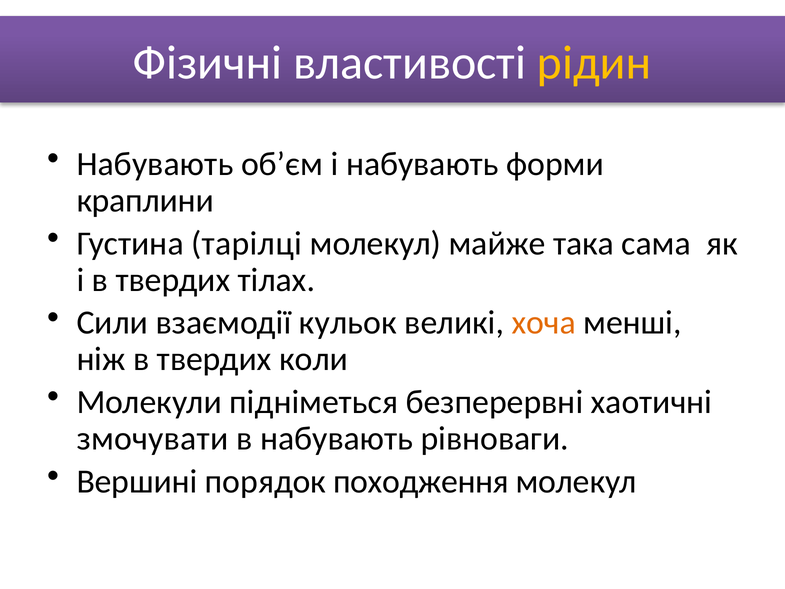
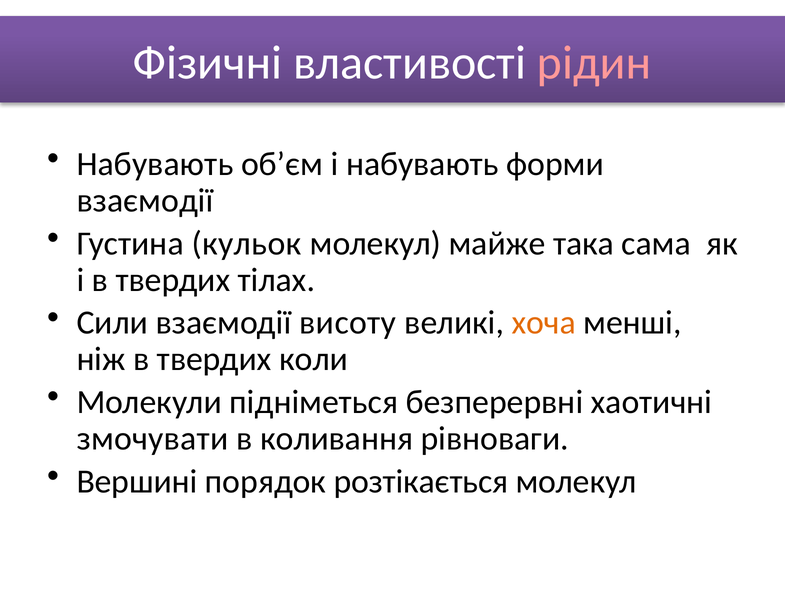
рідин colour: yellow -> pink (594, 63)
краплини: краплини -> взаємодії (145, 200)
тарілці: тарілці -> кульок (247, 243)
кульок: кульок -> висоту (348, 323)
в набувають: набувають -> коливання (337, 438)
походження: походження -> розтікається (421, 481)
